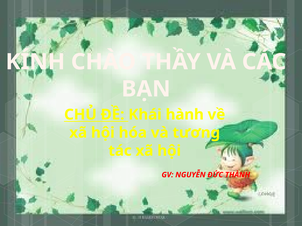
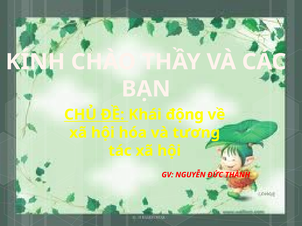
hành: hành -> động (185, 115)
